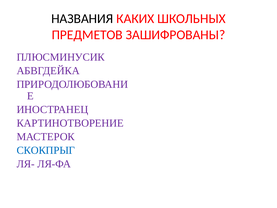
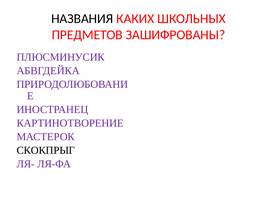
СКОКПРЫГ colour: blue -> black (46, 150)
